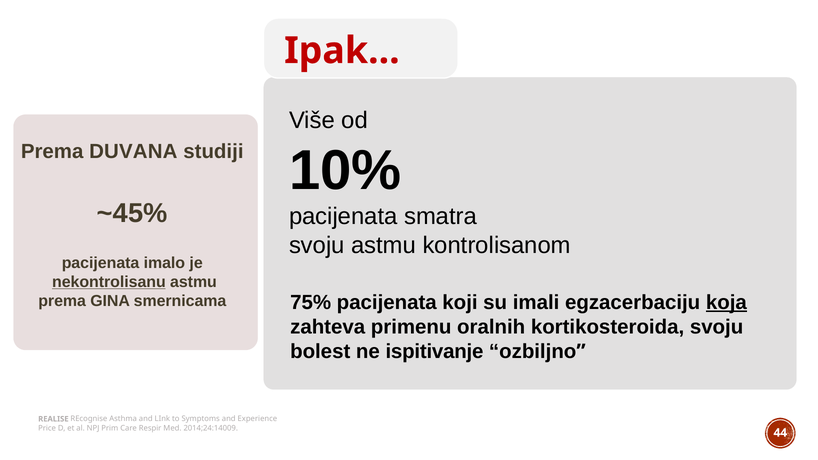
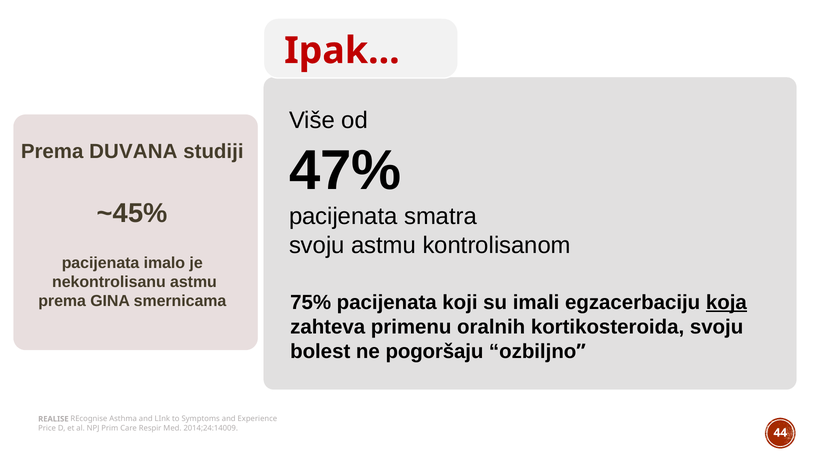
10%: 10% -> 47% (345, 171)
nekontrolisanu underline: present -> none (109, 282)
ispitivanje: ispitivanje -> pogoršaju (434, 352)
